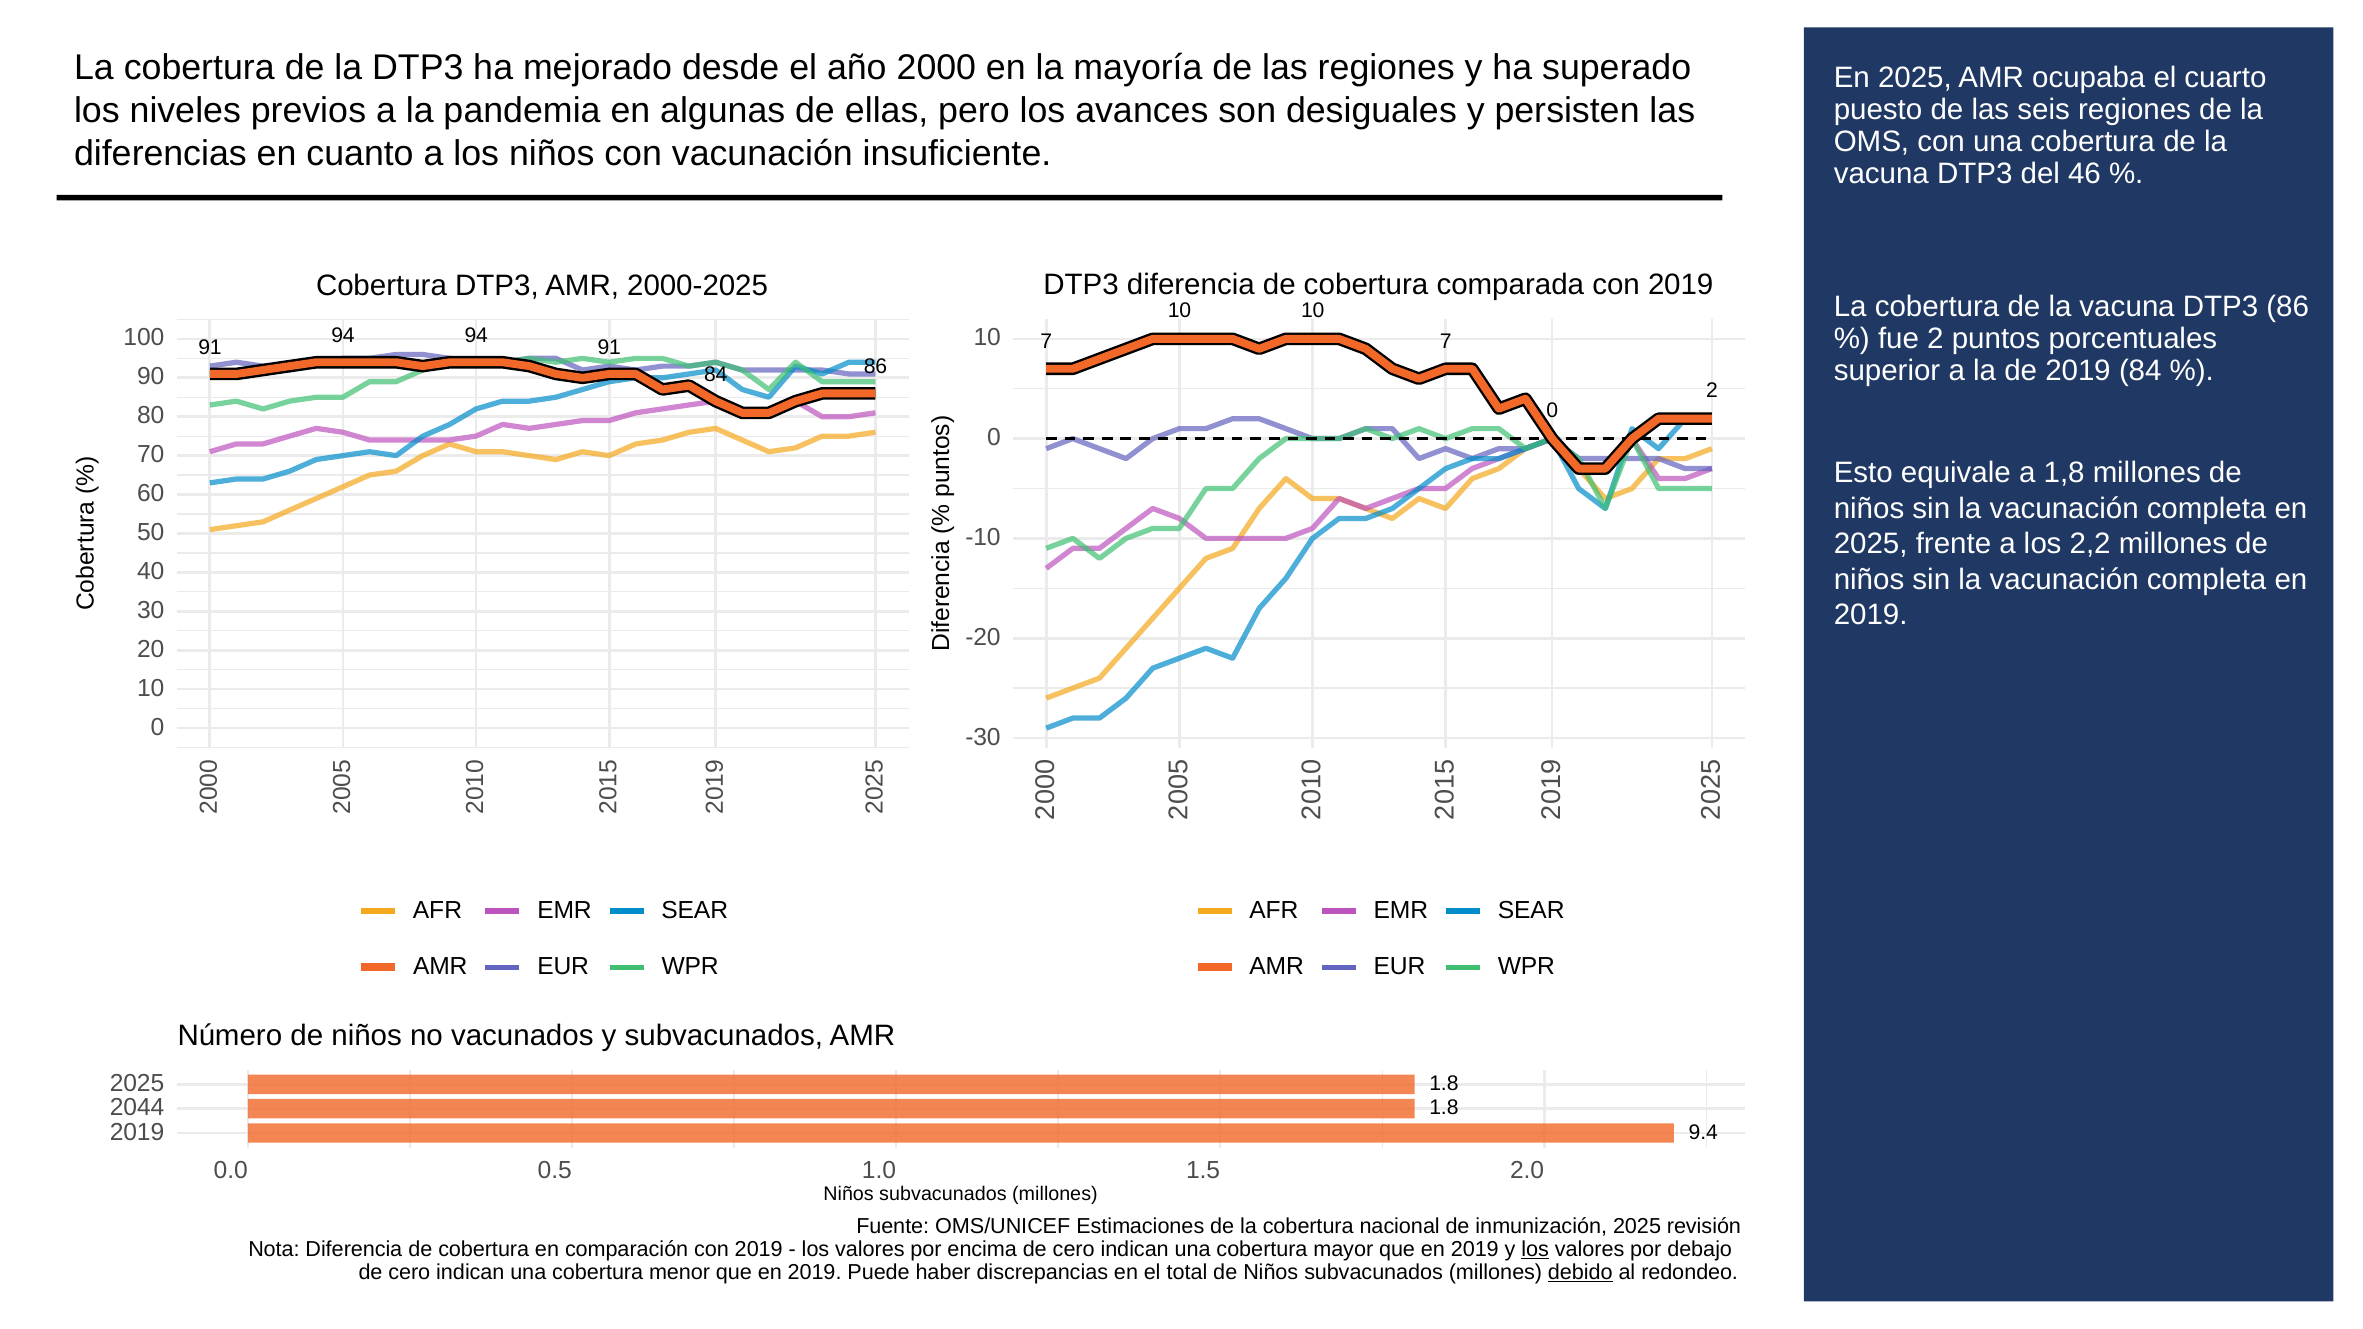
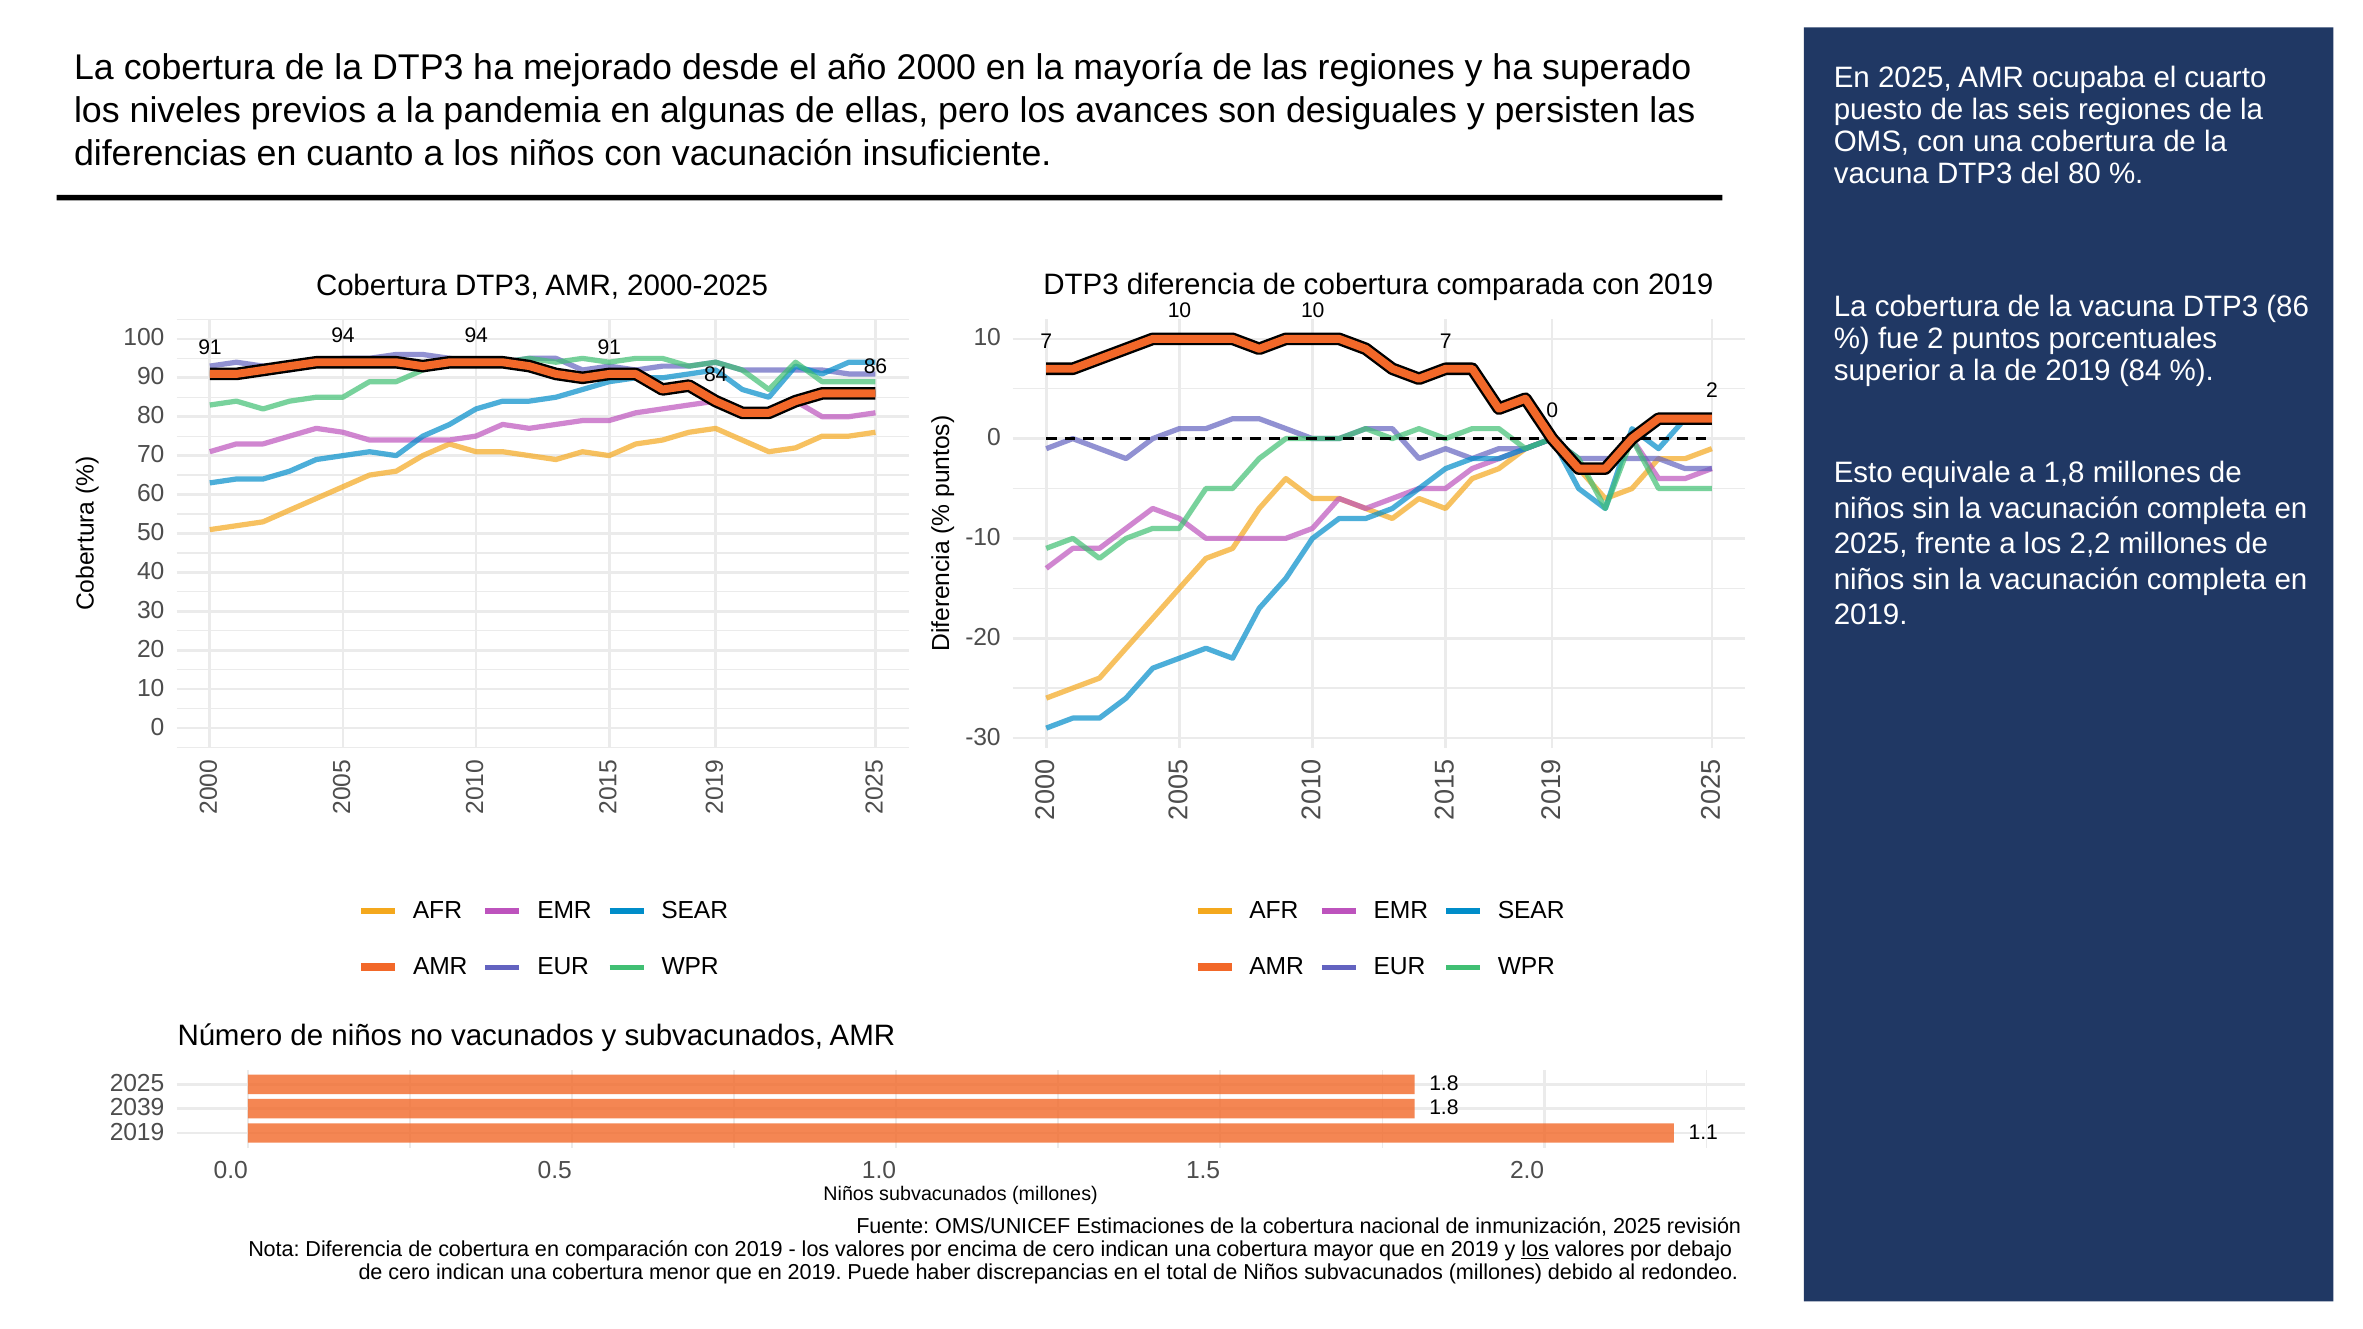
del 46: 46 -> 80 (2084, 173)
2044: 2044 -> 2039 (137, 1108)
9.4: 9.4 -> 1.1 (1703, 1132)
debido underline: present -> none (1580, 1273)
